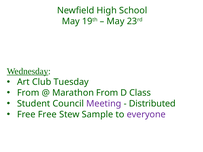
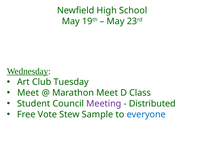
From: From -> Meet (28, 93)
Marathon From: From -> Meet (107, 93)
Free Free: Free -> Vote (47, 115)
everyone colour: purple -> blue (146, 115)
